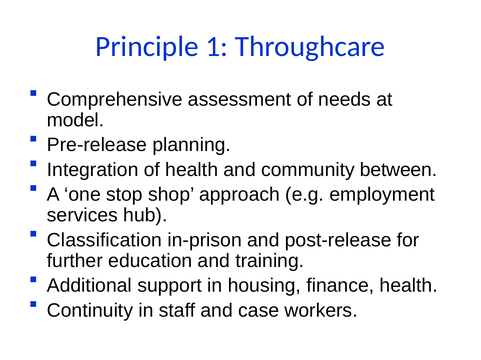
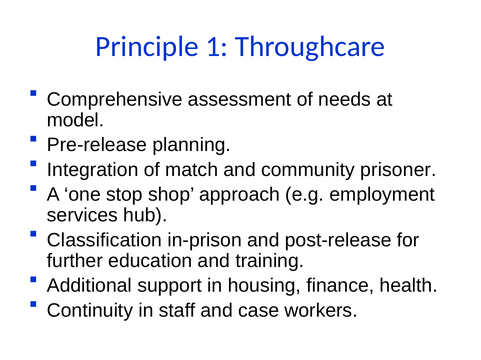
of health: health -> match (192, 170)
between: between -> prisoner (398, 170)
